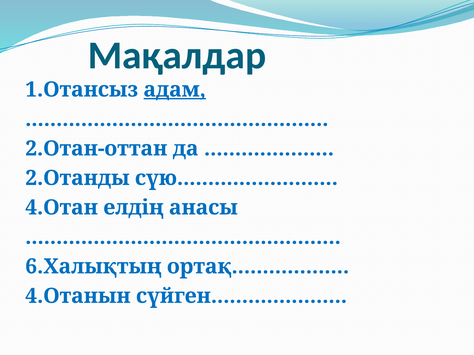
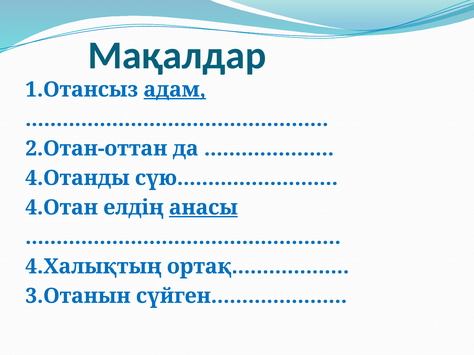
2.Отанды: 2.Отанды -> 4.Отанды (77, 178)
анасы underline: none -> present (203, 208)
6.Халықтың: 6.Халықтың -> 4.Халықтың (93, 267)
4.Отанын: 4.Отанын -> 3.Отанын (78, 296)
